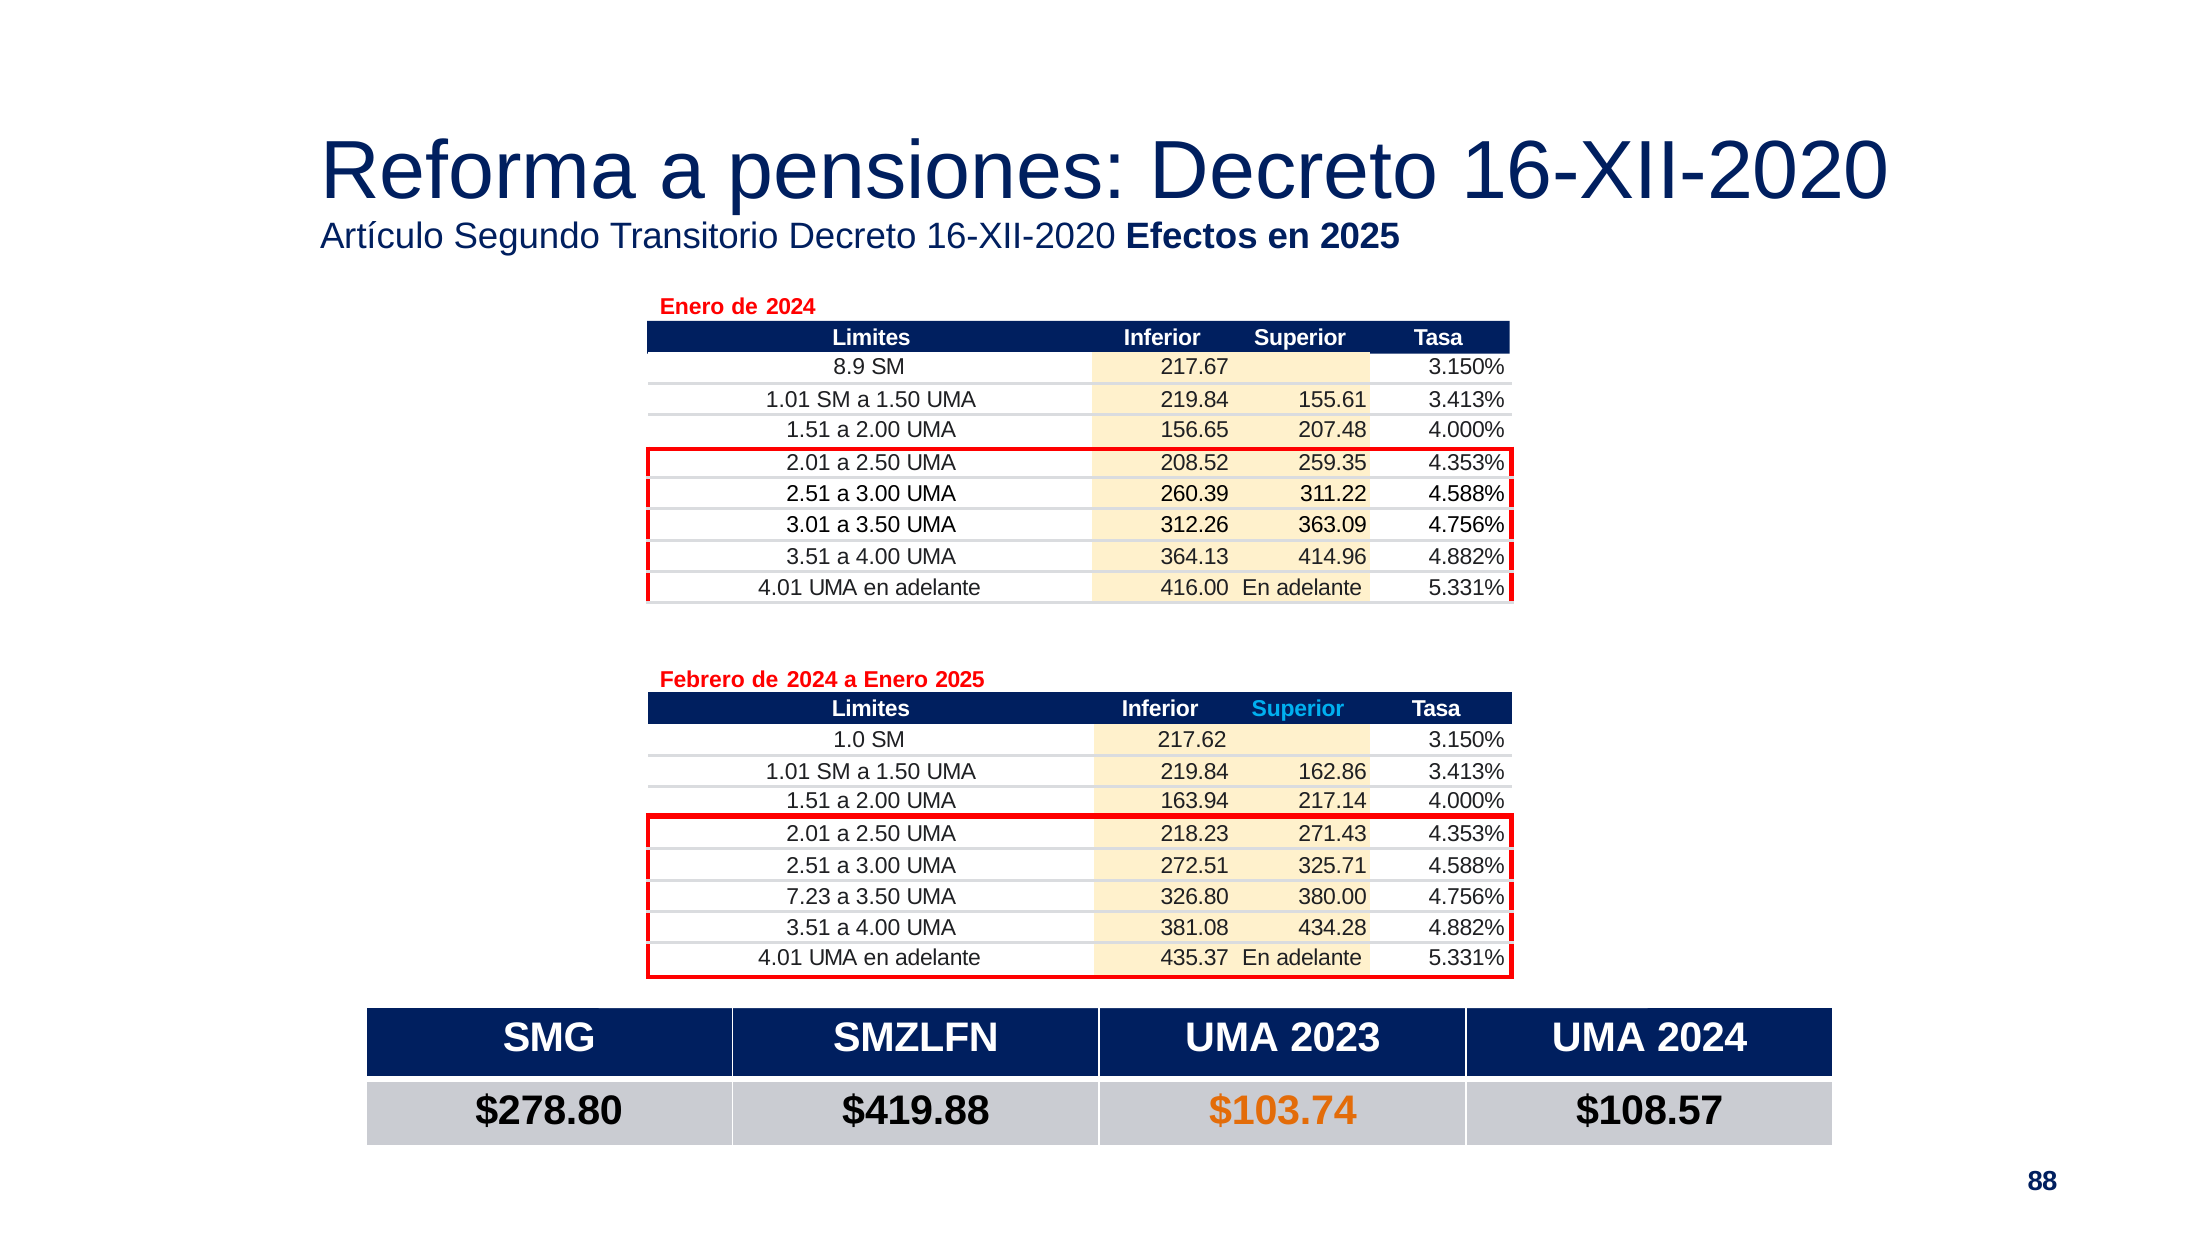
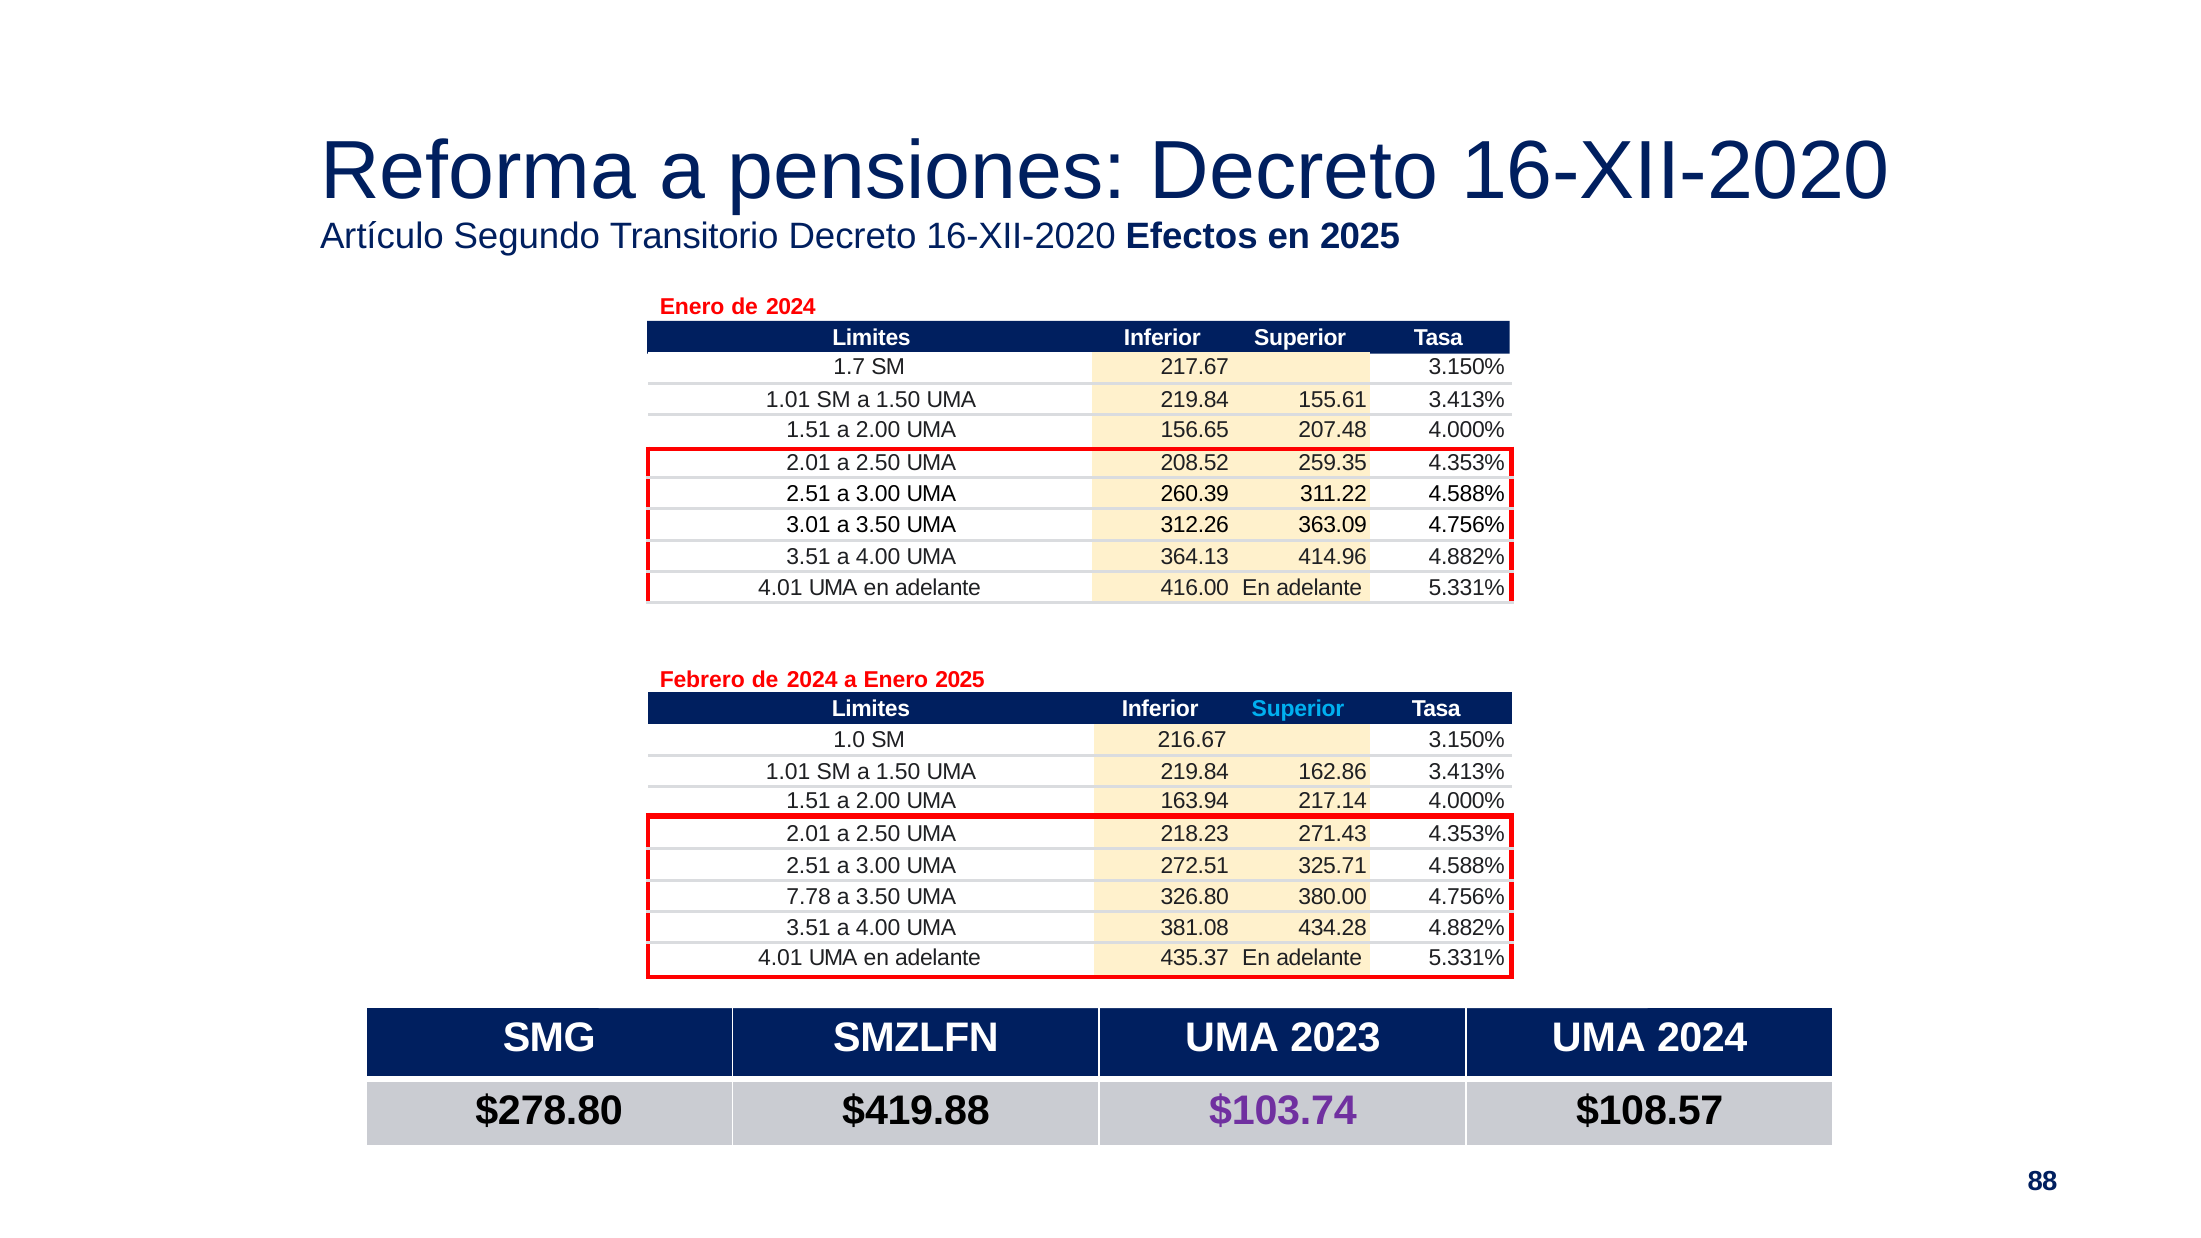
8.9: 8.9 -> 1.7 (849, 367)
217.62: 217.62 -> 216.67 (1192, 740)
7.23: 7.23 -> 7.78 (809, 897)
$103.74 colour: orange -> purple (1283, 1111)
